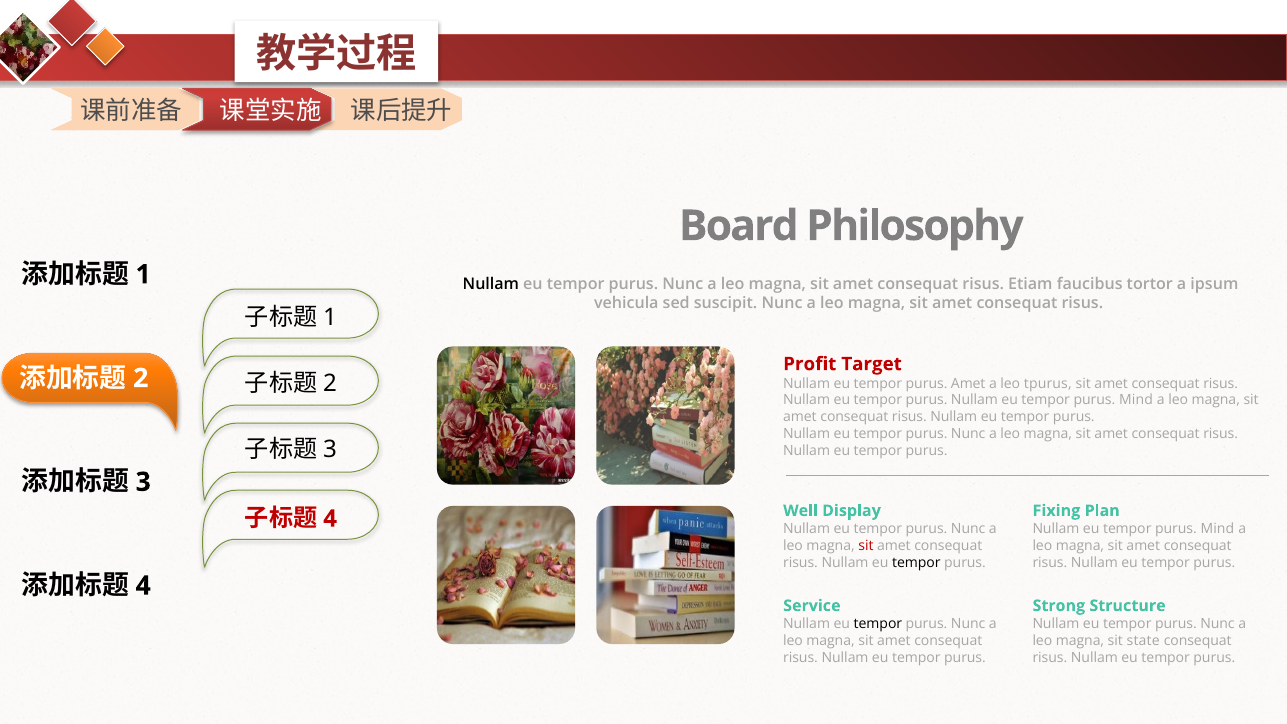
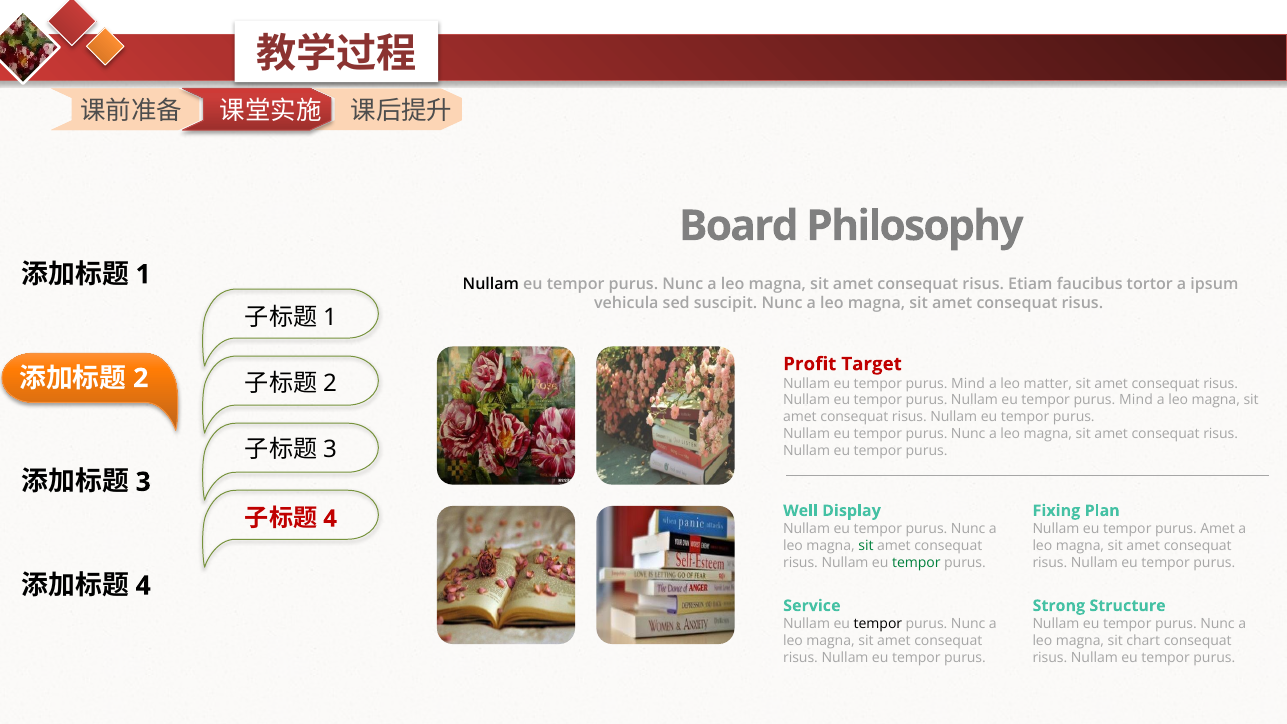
Amet: Amet -> Mind (968, 383)
tpurus: tpurus -> matter (1048, 383)
Mind: Mind -> Amet (1218, 529)
sit colour: red -> green (866, 545)
tempor colour: black -> green (916, 562)
state: state -> chart (1143, 641)
